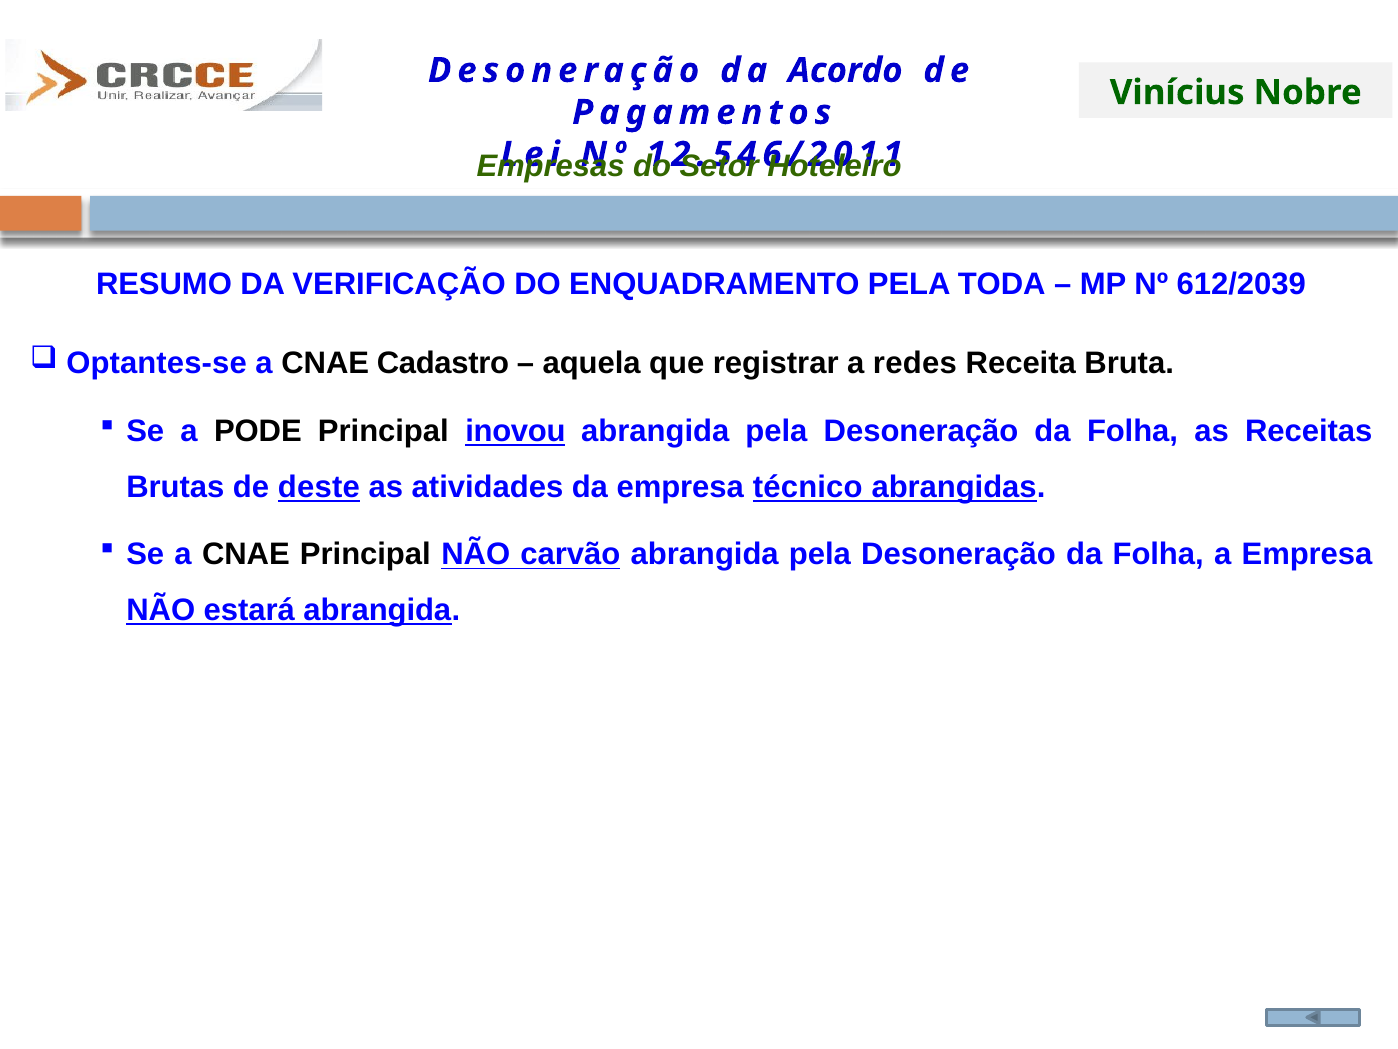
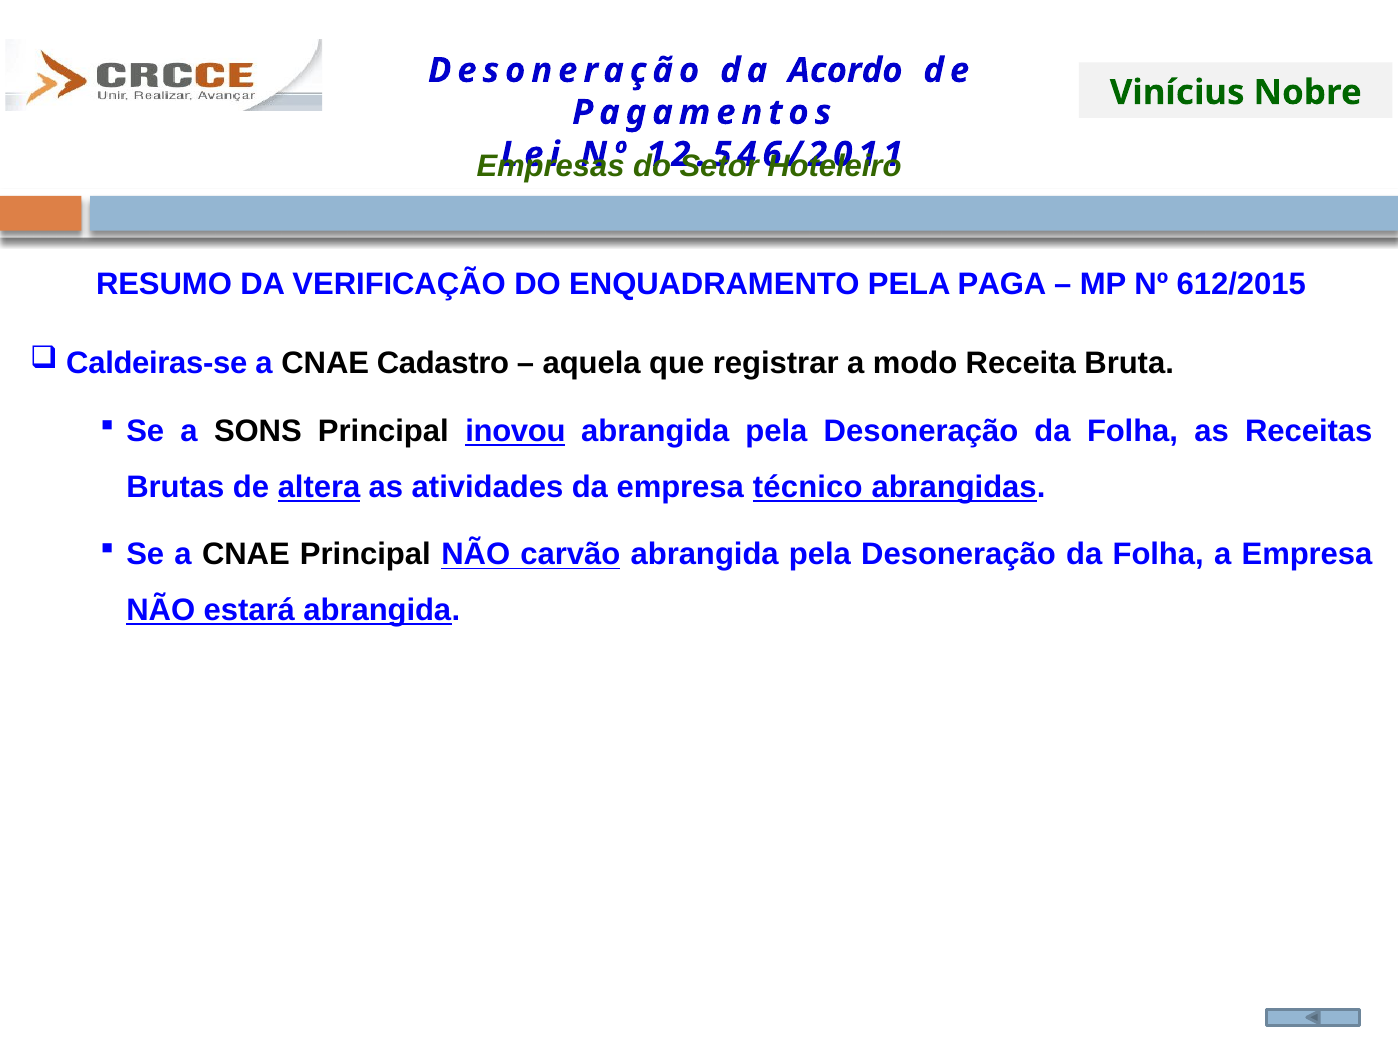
TODA: TODA -> PAGA (1002, 284)
612/2039: 612/2039 -> 612/2015 (1241, 284)
Optantes-se: Optantes-se -> Caldeiras-se (157, 363)
redes: redes -> modo (915, 363)
PODE: PODE -> SONS (258, 431)
deste: deste -> altera (319, 487)
